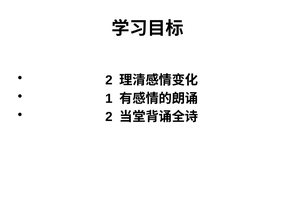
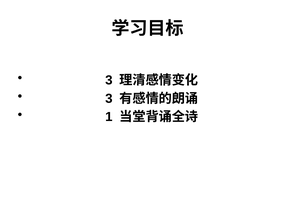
2: 2 -> 3 (109, 80)
1: 1 -> 3 (109, 99)
2: 2 -> 1 (109, 117)
